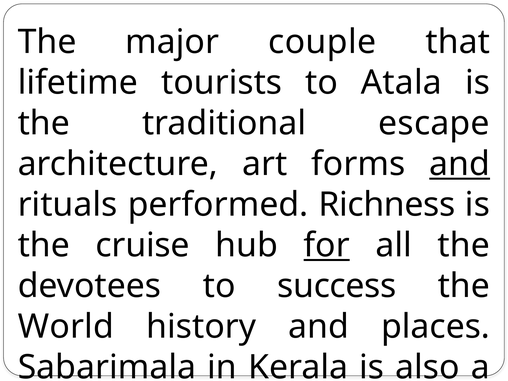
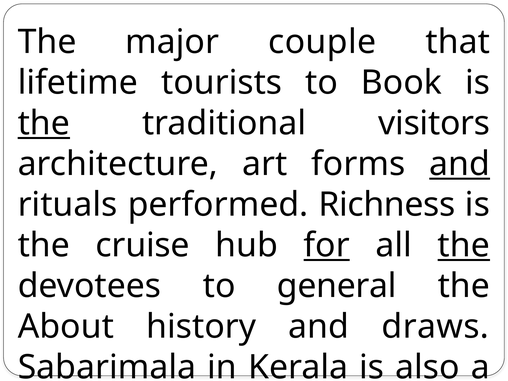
Atala: Atala -> Book (401, 83)
the underline: none -> present (44, 123)
escape: escape -> visitors (434, 123)
the underline: none -> present (464, 245)
success: success -> general (337, 286)
World: World -> About (66, 327)
places: places -> draws (435, 327)
